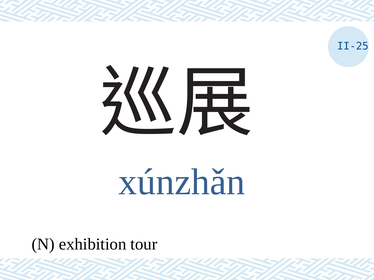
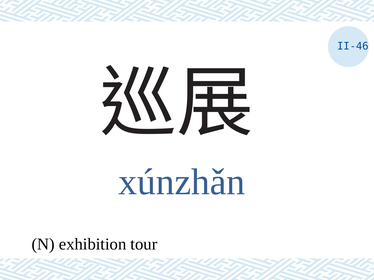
II-25: II-25 -> II-46 (353, 46)
